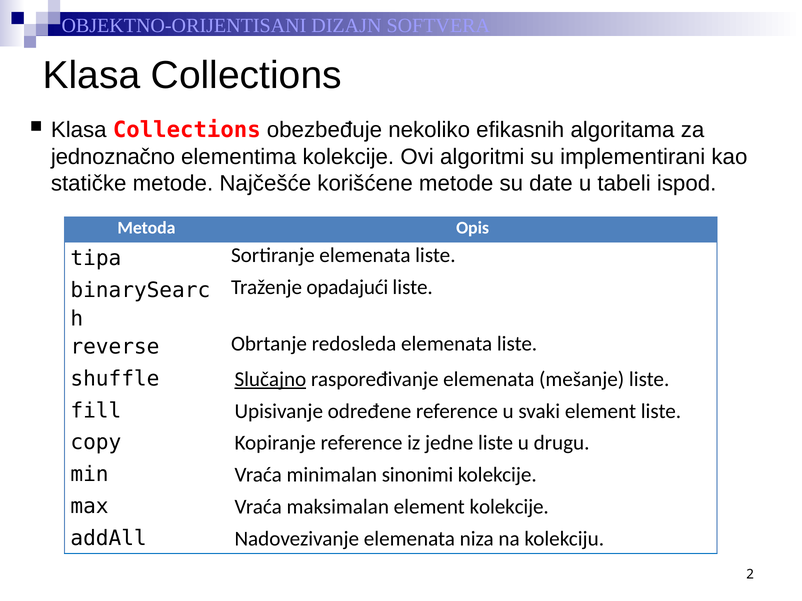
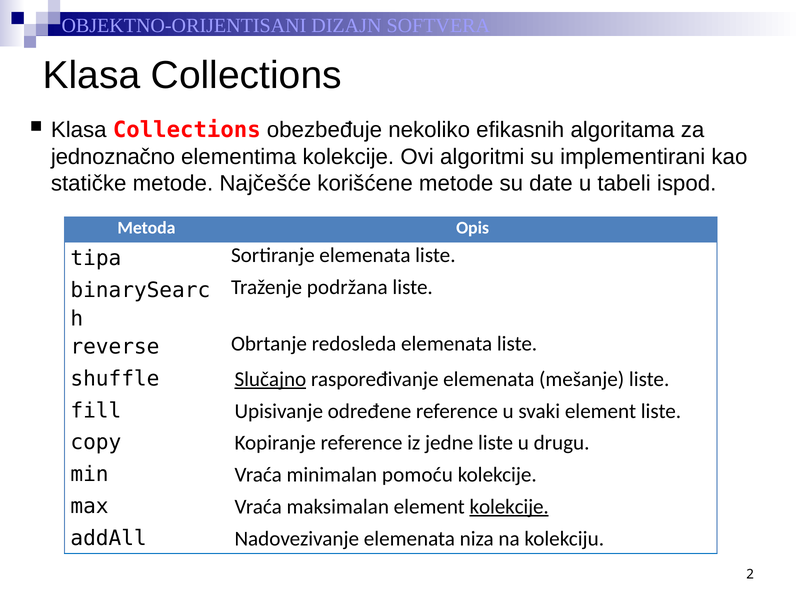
opadajući: opadajući -> podržana (347, 287)
sinonimi: sinonimi -> pomoću (417, 475)
kolekcije underline: none -> present (509, 507)
